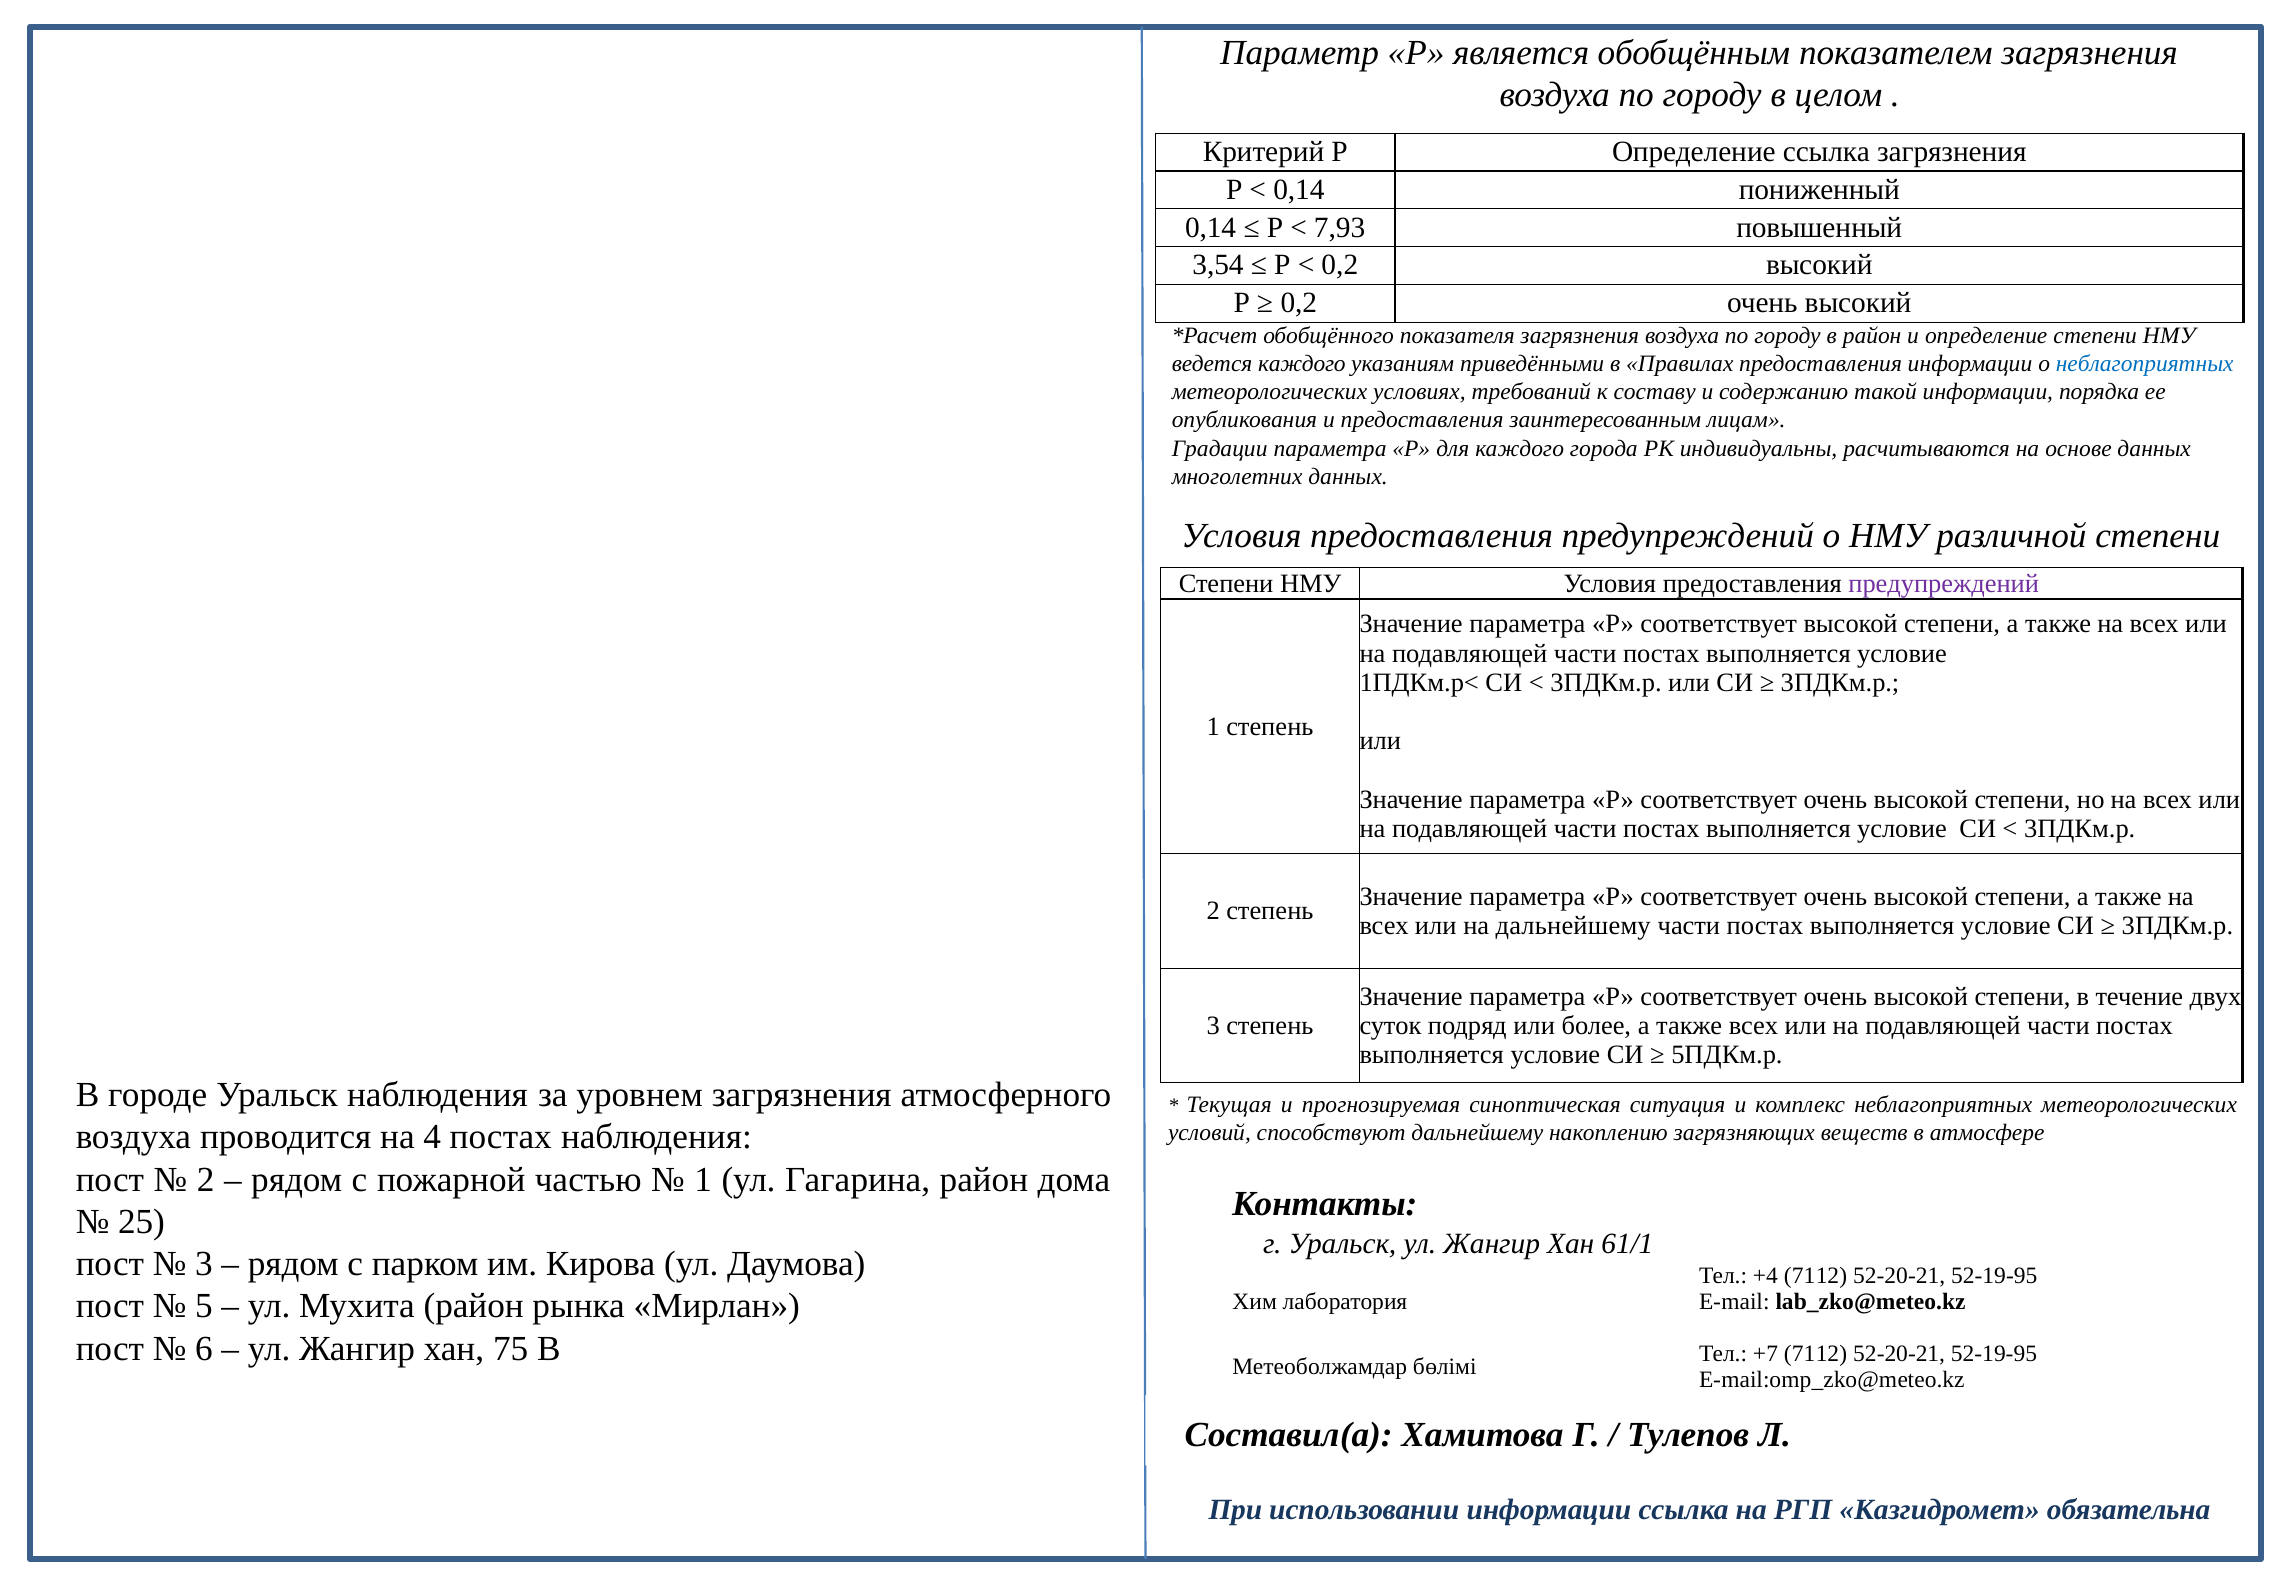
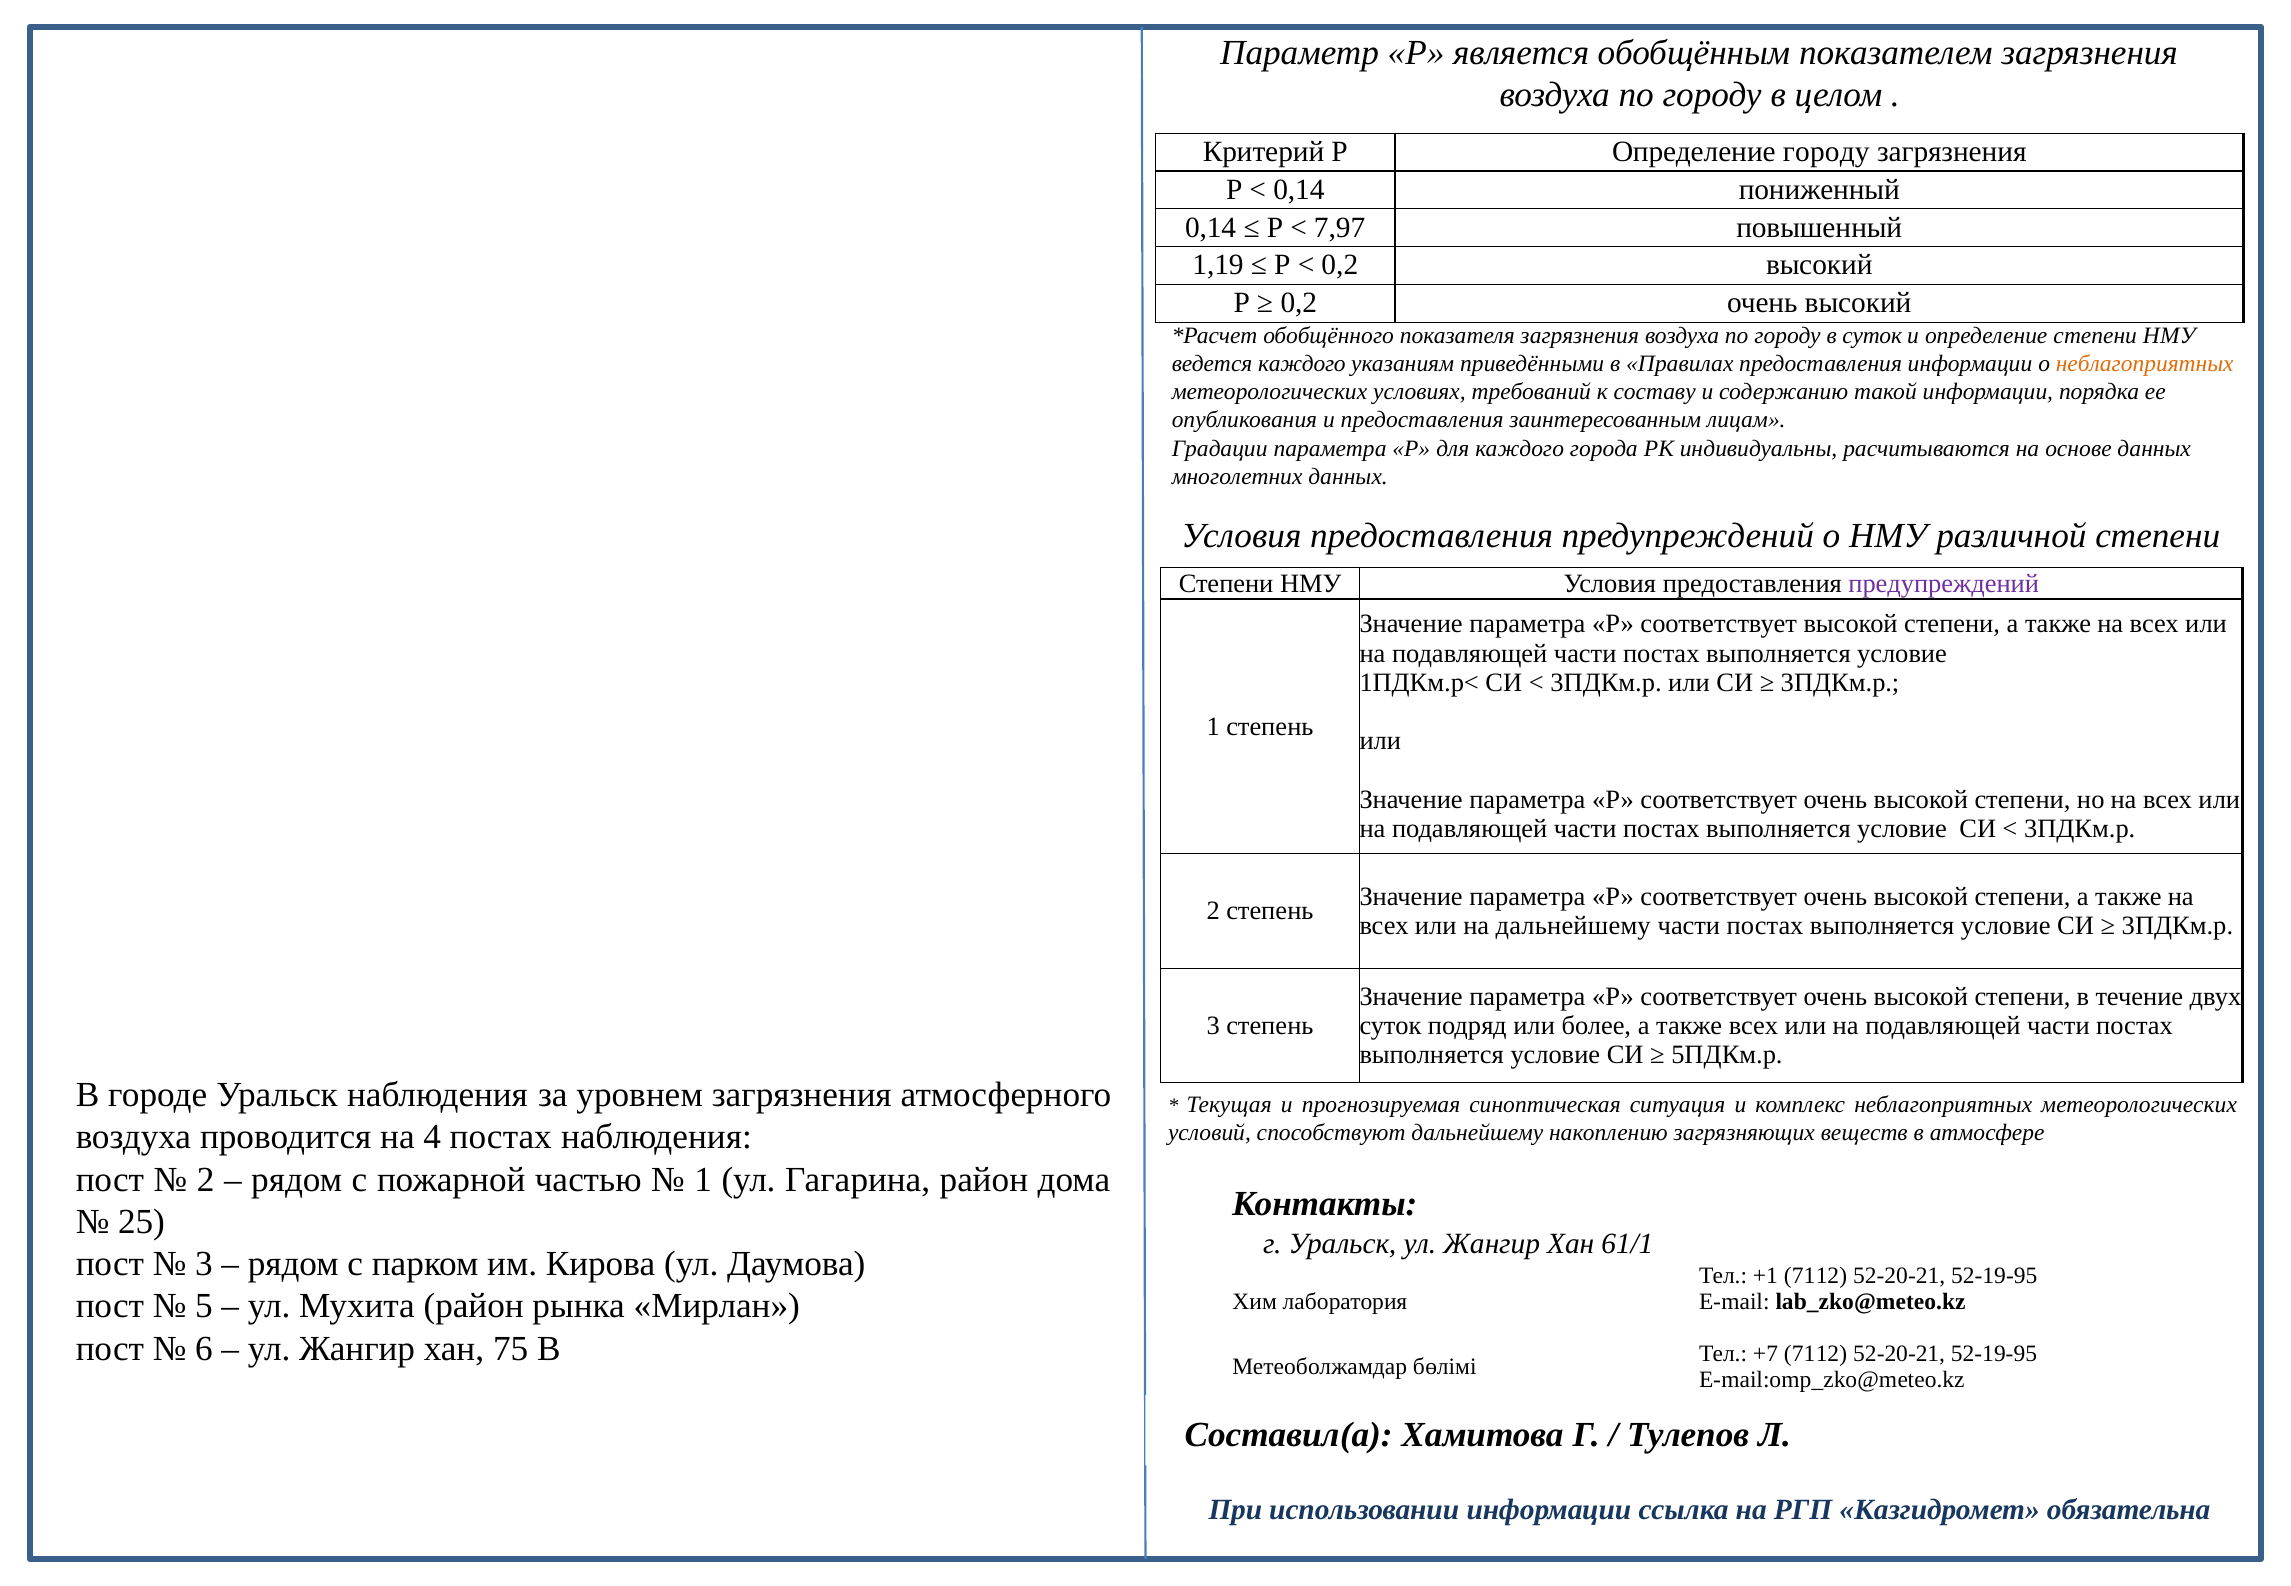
Определение ссылка: ссылка -> городу (1826, 152)
7,93: 7,93 -> 7,97 (1340, 227)
3,54: 3,54 -> 1,19 (1218, 265)
в район: район -> суток (1872, 336)
неблагоприятных colour: blue -> orange (2145, 364)
+4: +4 -> +1 (1765, 1276)
